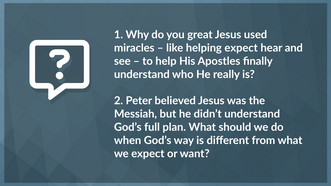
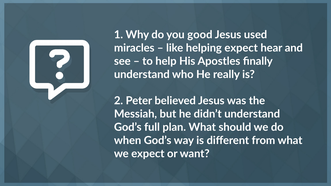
great: great -> good (200, 35)
